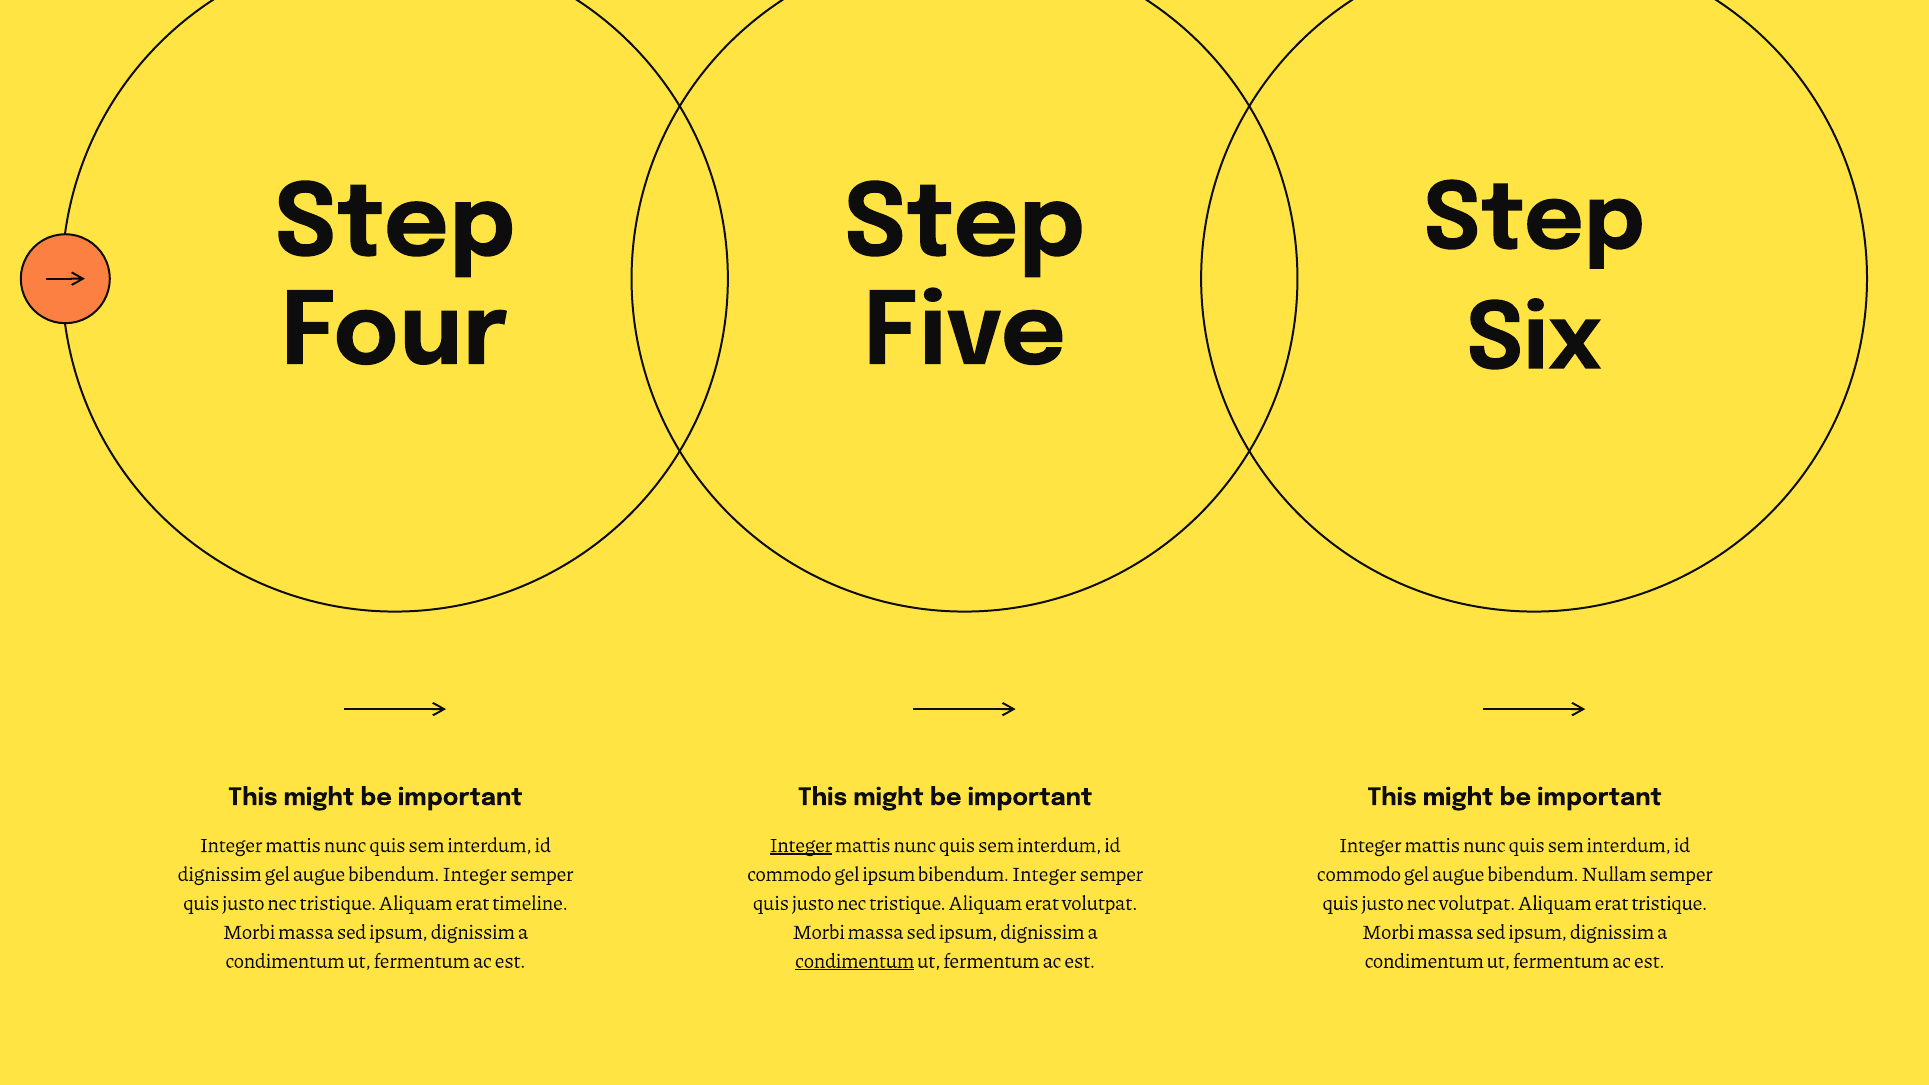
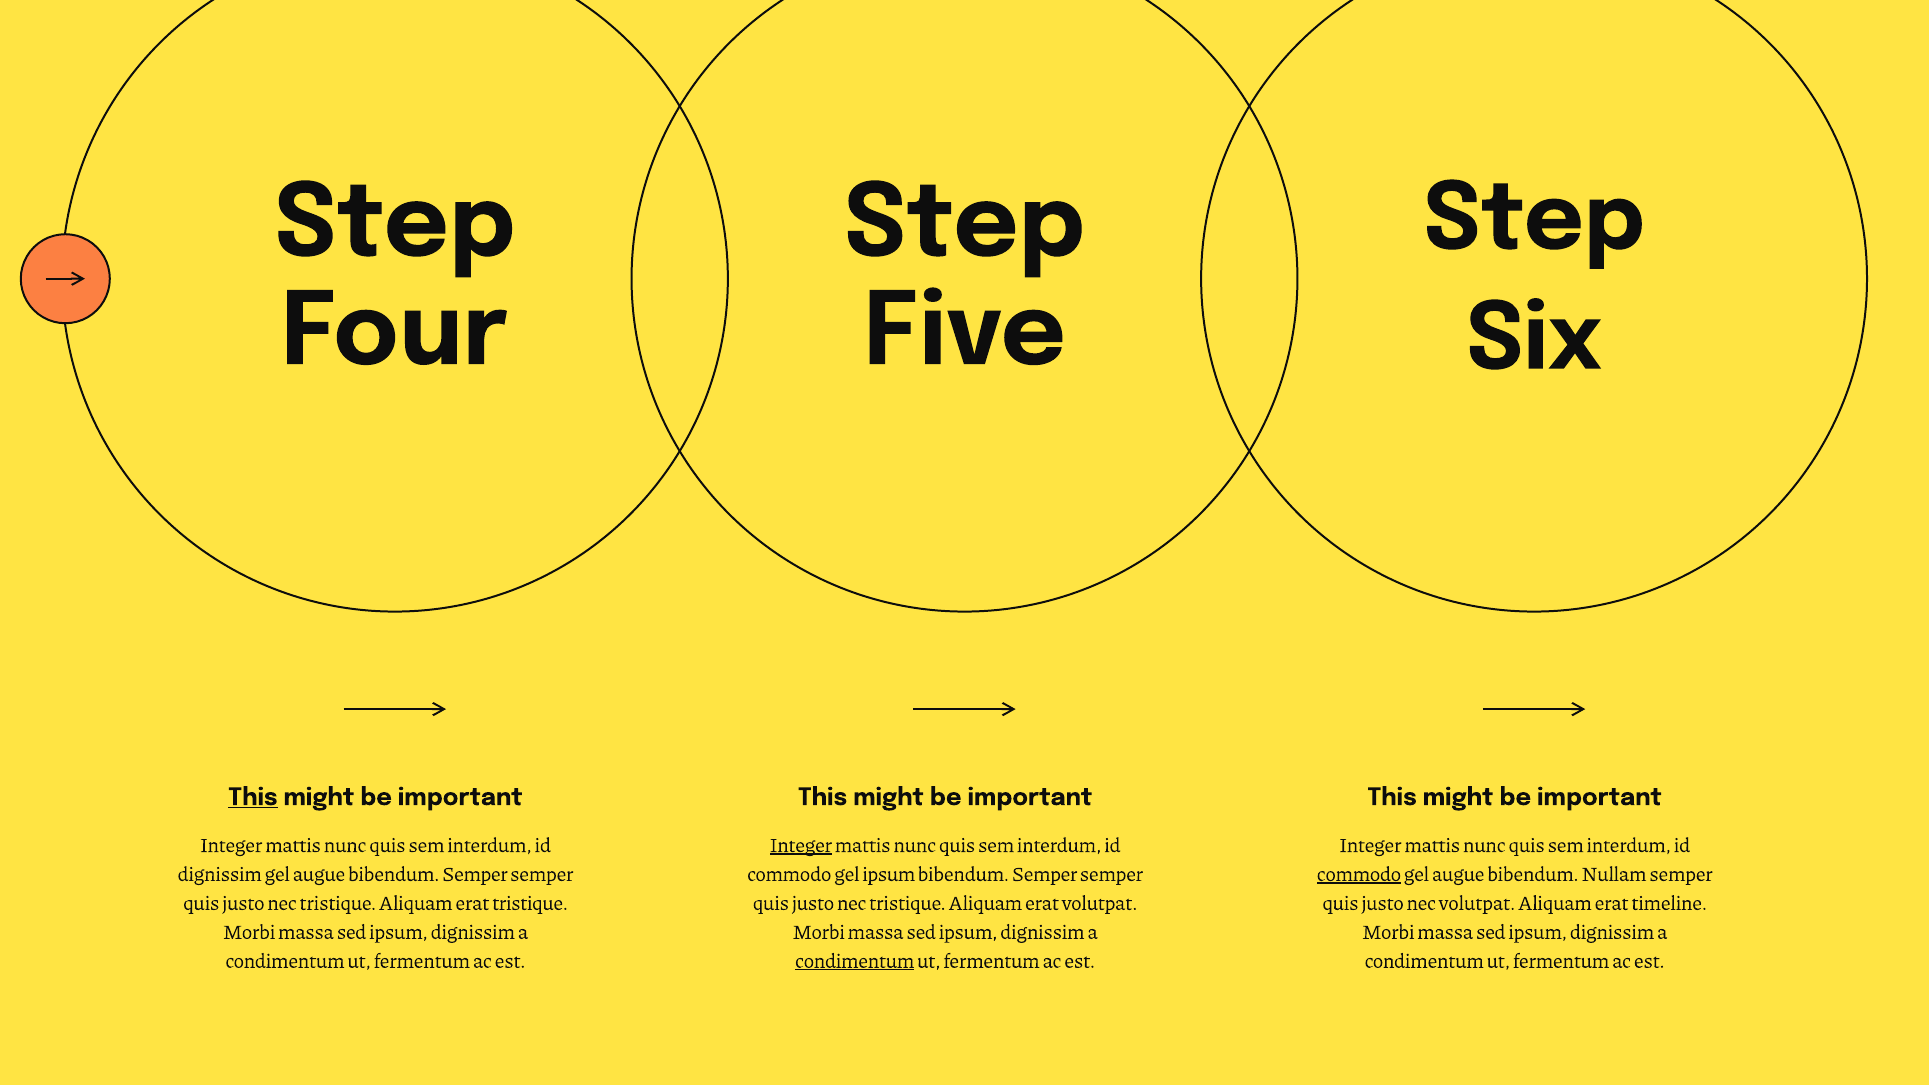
This underline: none -> present (253, 797)
augue bibendum Integer: Integer -> Semper (475, 874)
Integer: Integer -> Semper (1045, 874)
commodo underline: none -> present (1359, 874)
erat timeline: timeline -> tristique (530, 903)
erat tristique: tristique -> timeline (1669, 903)
